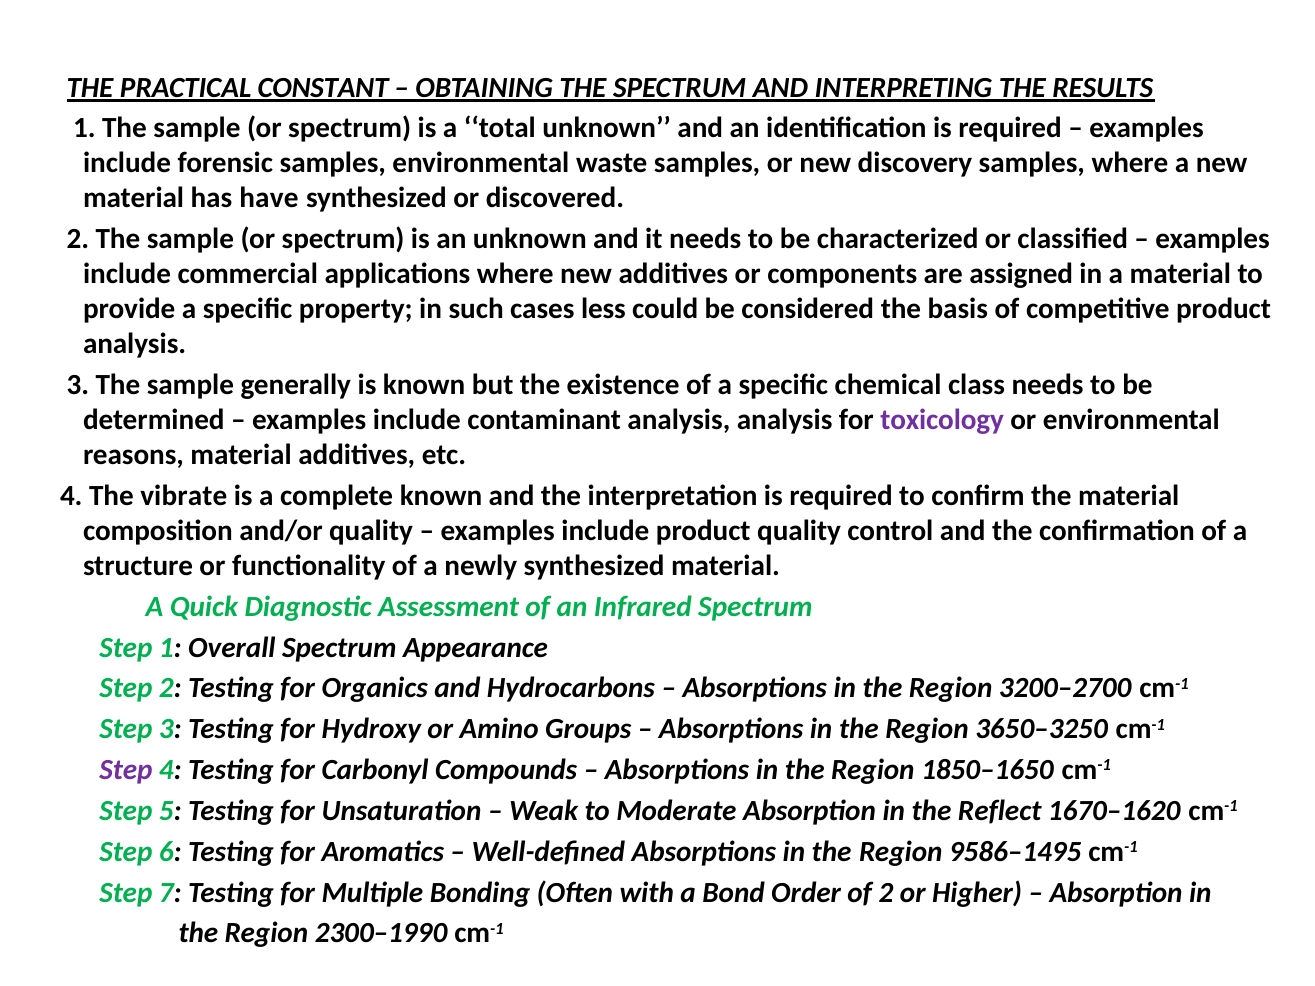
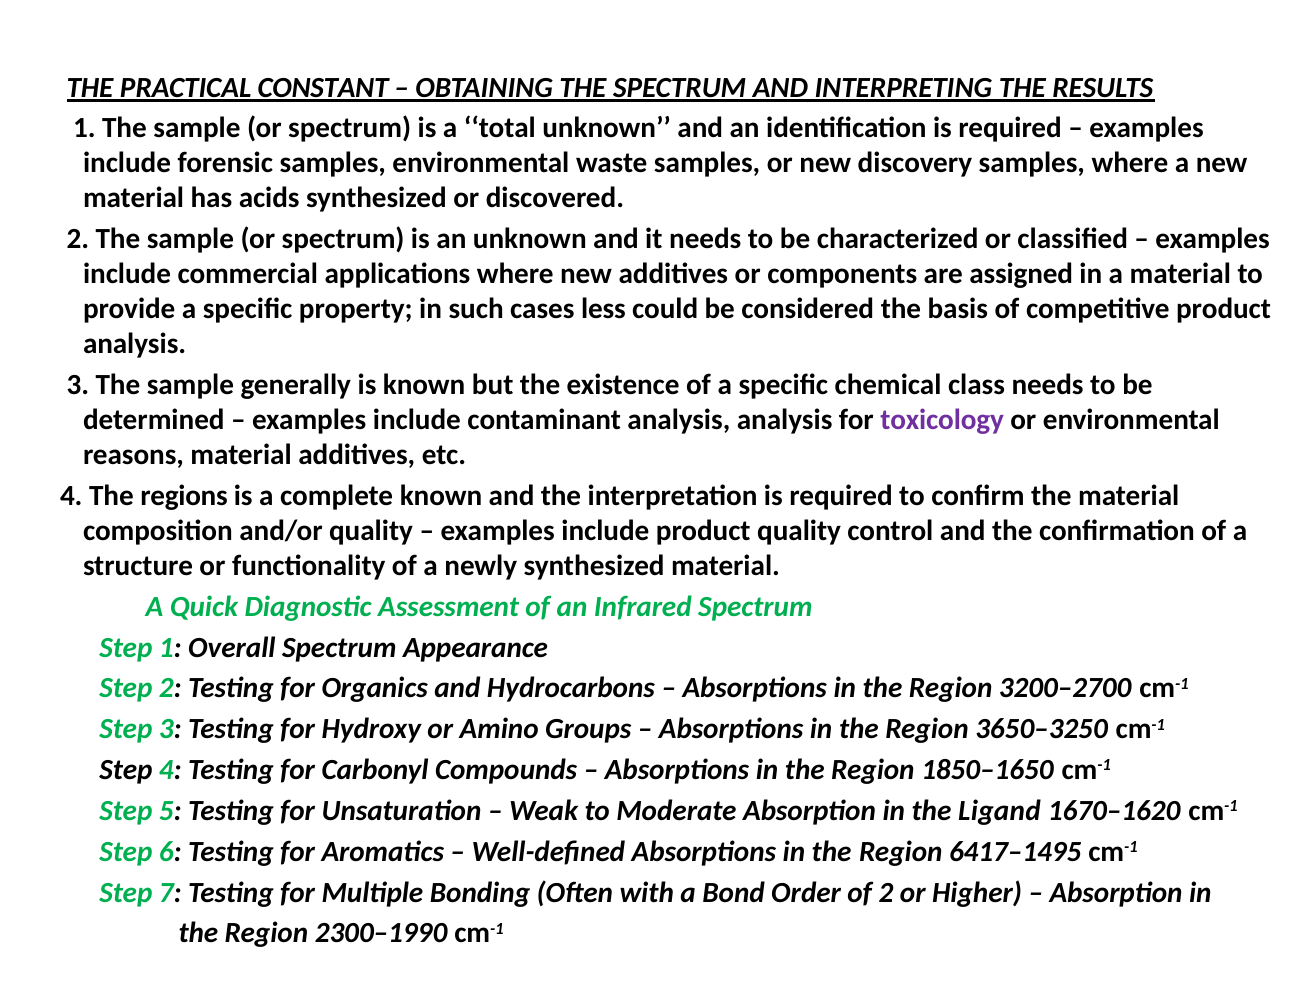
have: have -> acids (269, 198)
vibrate: vibrate -> regions (184, 496)
Step colour: purple -> black (126, 770)
Reflect: Reflect -> Ligand (999, 811)
9586–1495: 9586–1495 -> 6417–1495 (1015, 852)
